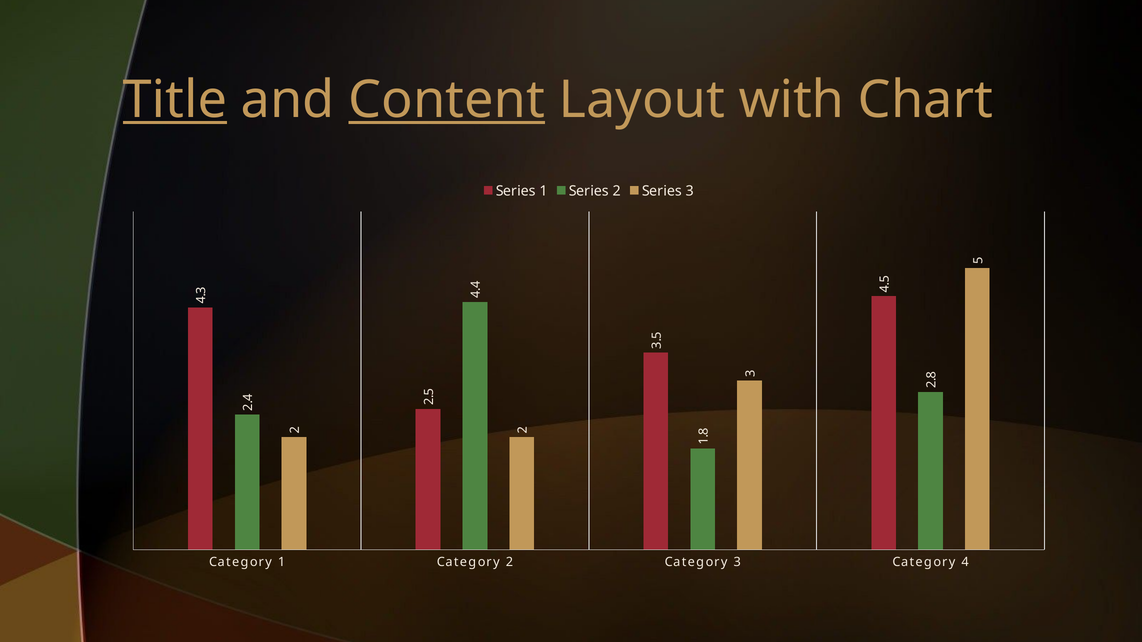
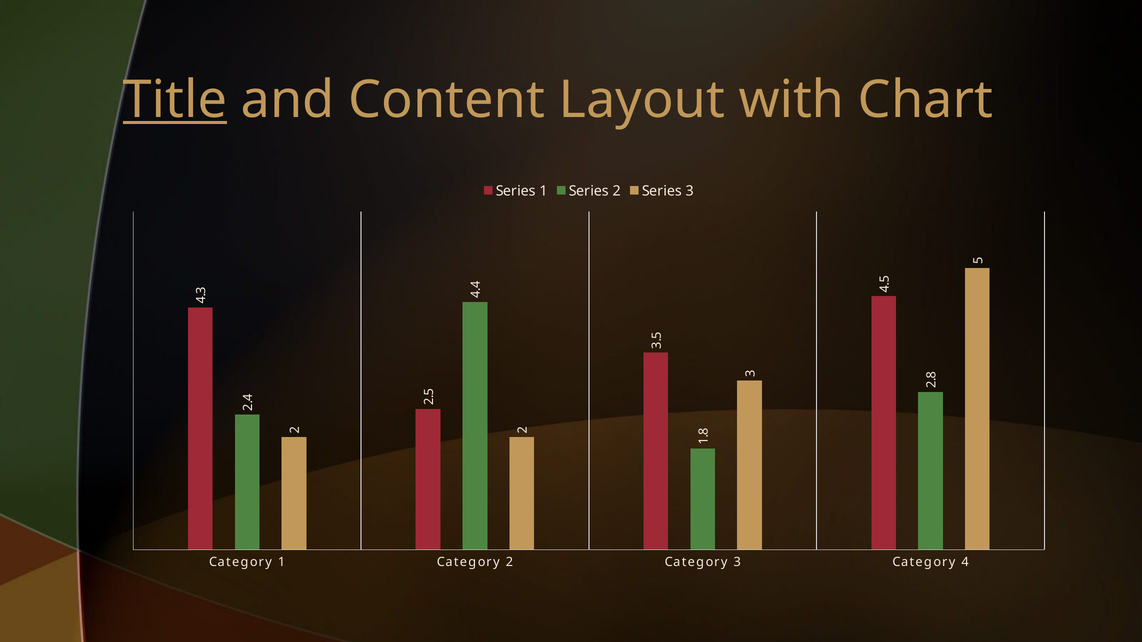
Content underline: present -> none (447, 100)
